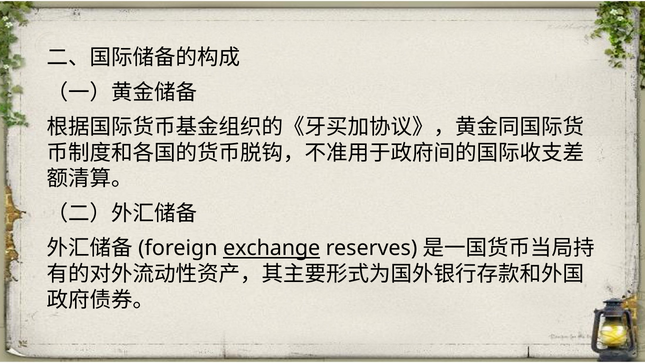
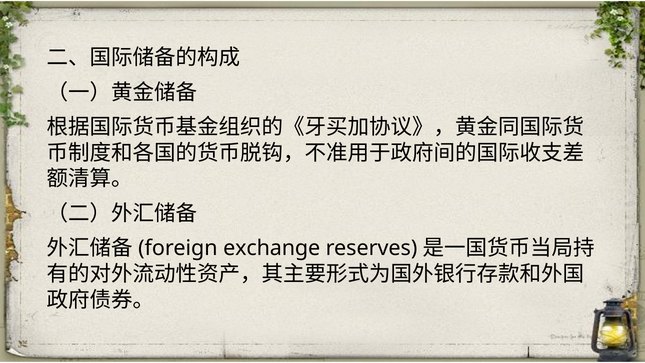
exchange underline: present -> none (272, 248)
